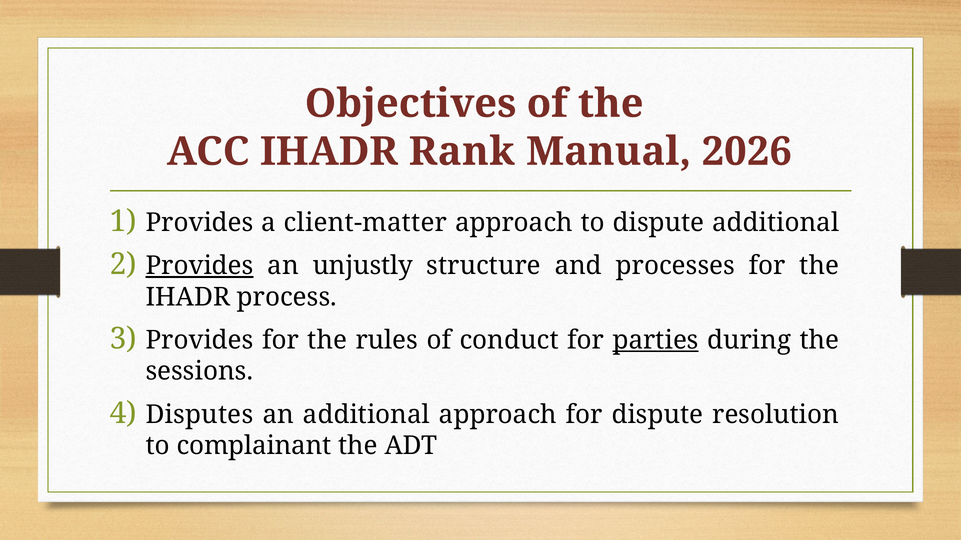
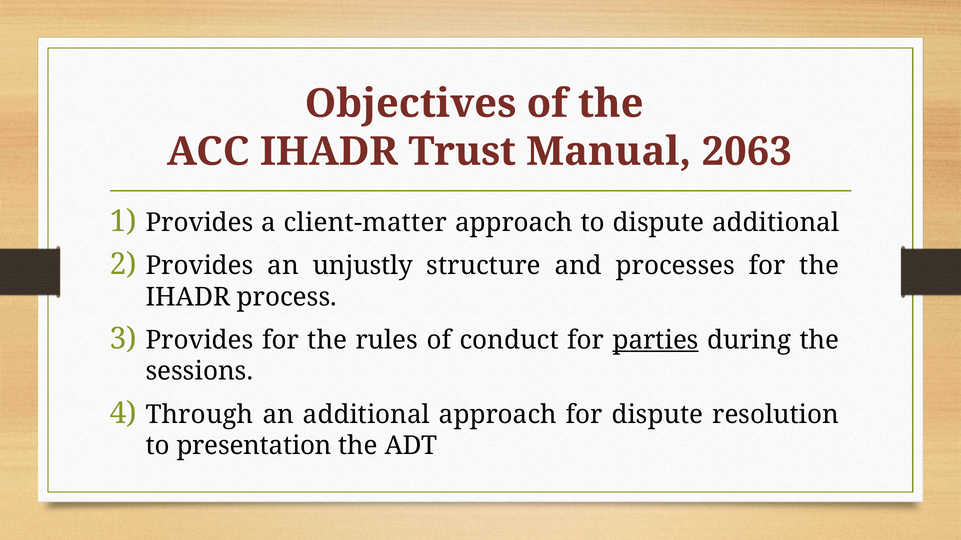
Rank: Rank -> Trust (462, 152)
2026: 2026 -> 2063 (747, 152)
Provides underline: present -> none (200, 266)
Disputes: Disputes -> Through (199, 415)
complainant: complainant -> presentation (254, 446)
